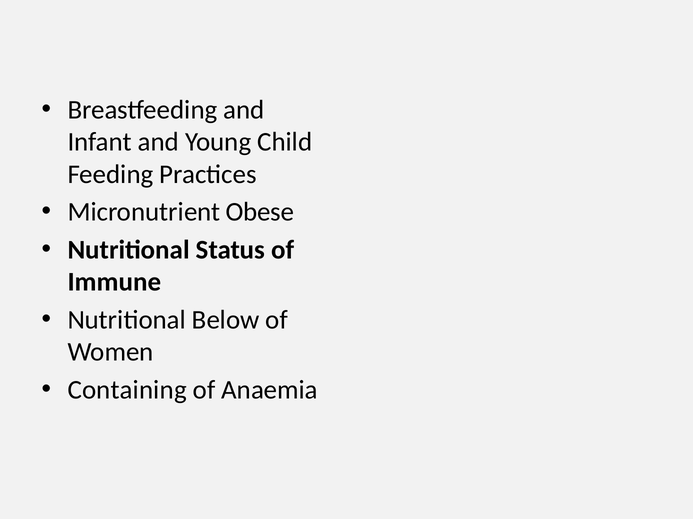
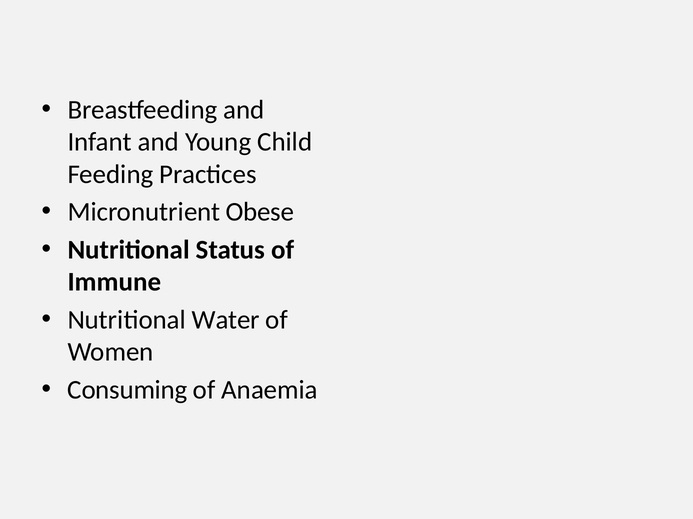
Below: Below -> Water (226, 320)
Containing: Containing -> Consuming (127, 390)
